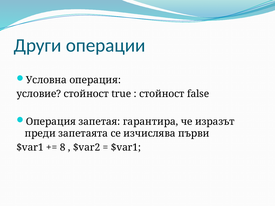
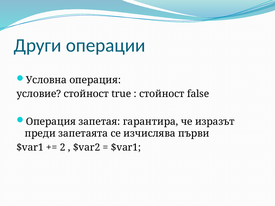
8: 8 -> 2 (63, 148)
